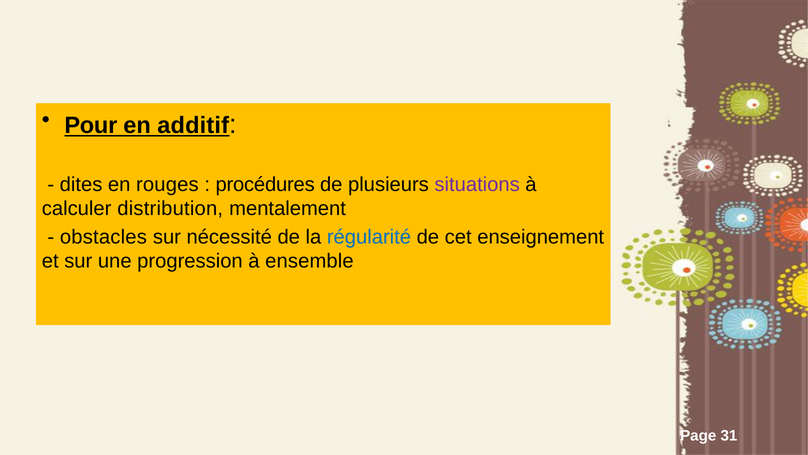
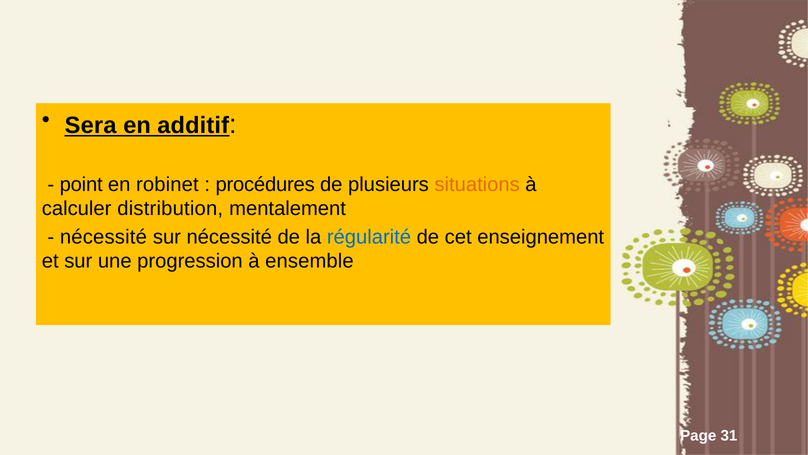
Pour: Pour -> Sera (91, 125)
dites: dites -> point (81, 184)
rouges: rouges -> robinet (167, 184)
situations colour: purple -> orange (477, 184)
obstacles: obstacles -> nécessité (103, 237)
